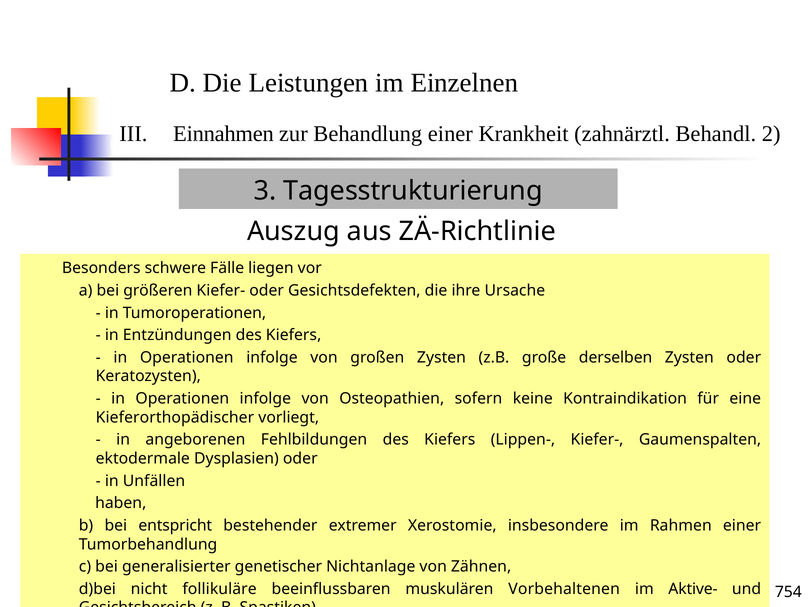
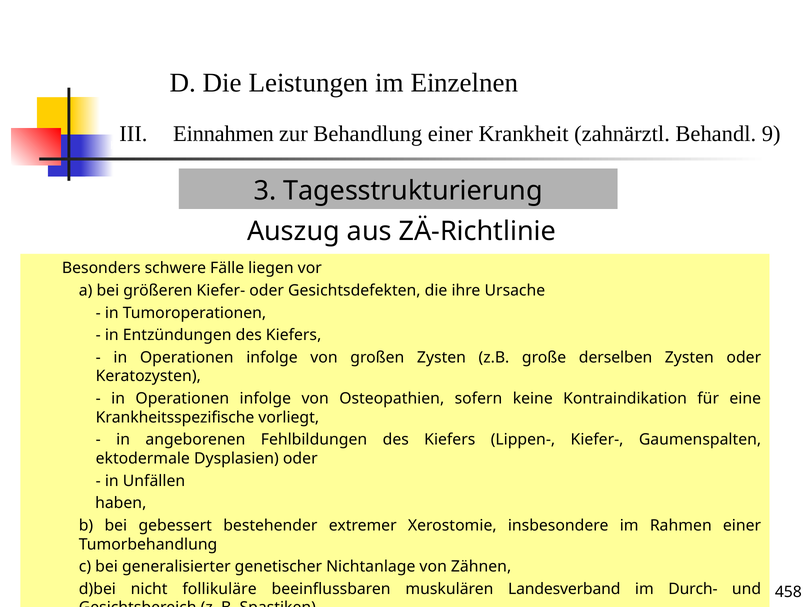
2: 2 -> 9 (771, 134)
Kieferorthopädischer: Kieferorthopädischer -> Krankheitsspezifische (175, 418)
entspricht: entspricht -> gebessert (175, 526)
Vorbehaltenen: Vorbehaltenen -> Landesverband (564, 589)
Aktive-: Aktive- -> Durch- (693, 589)
754: 754 -> 458 (788, 593)
